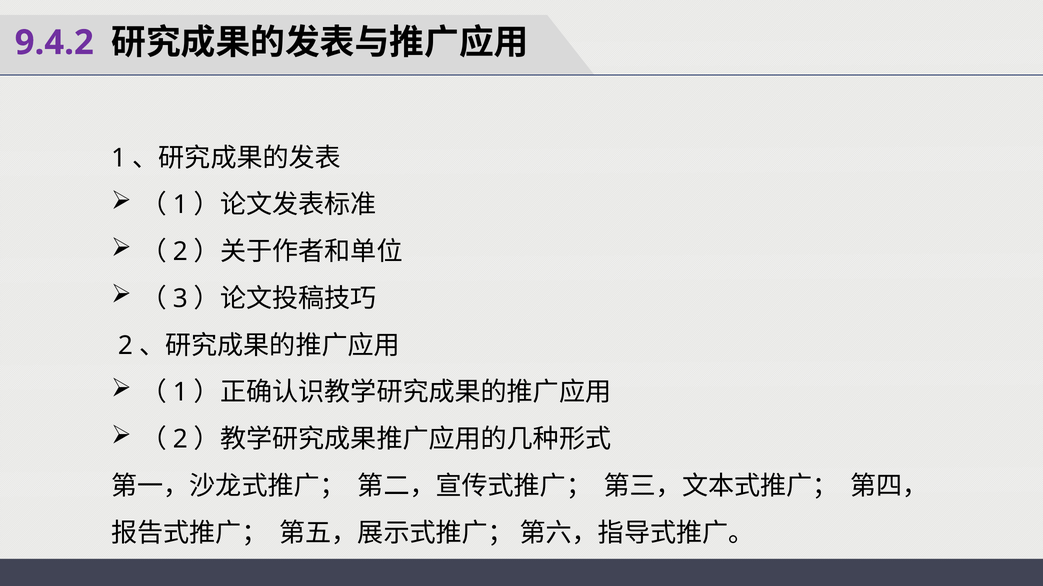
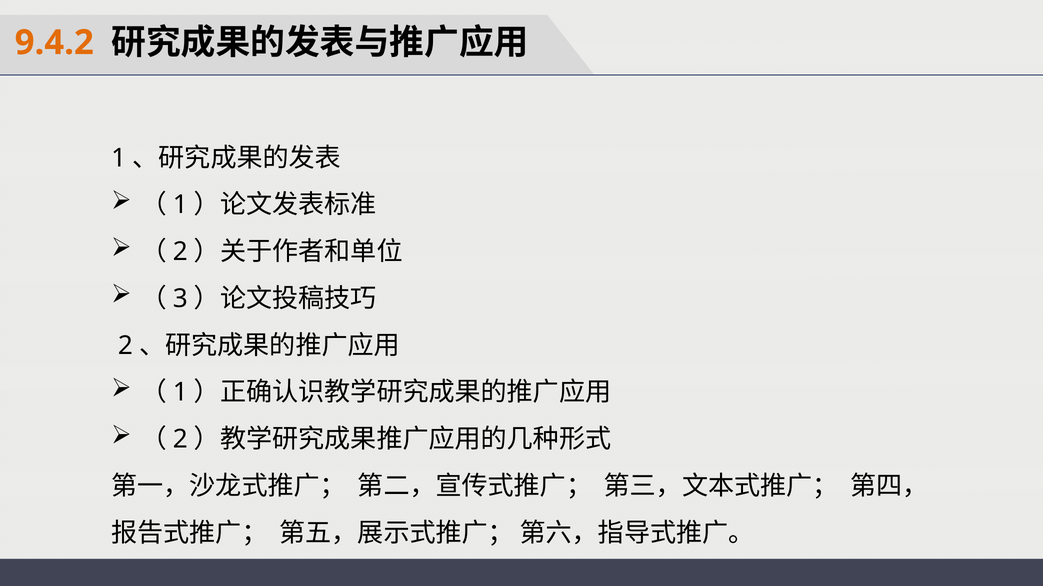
9.4.2 colour: purple -> orange (54, 43)
